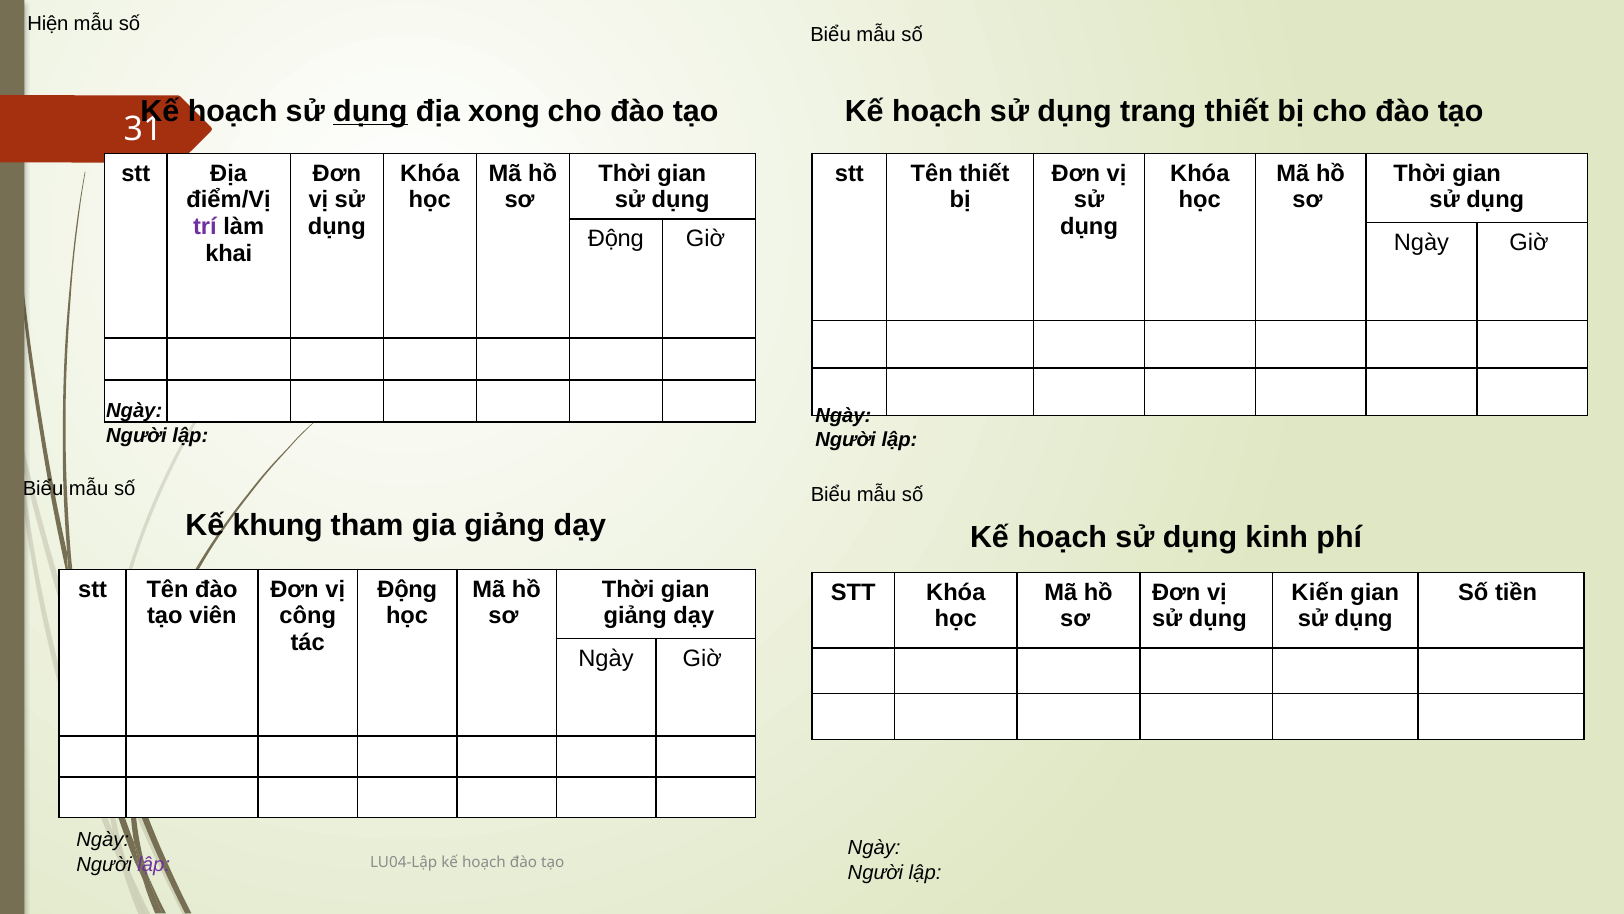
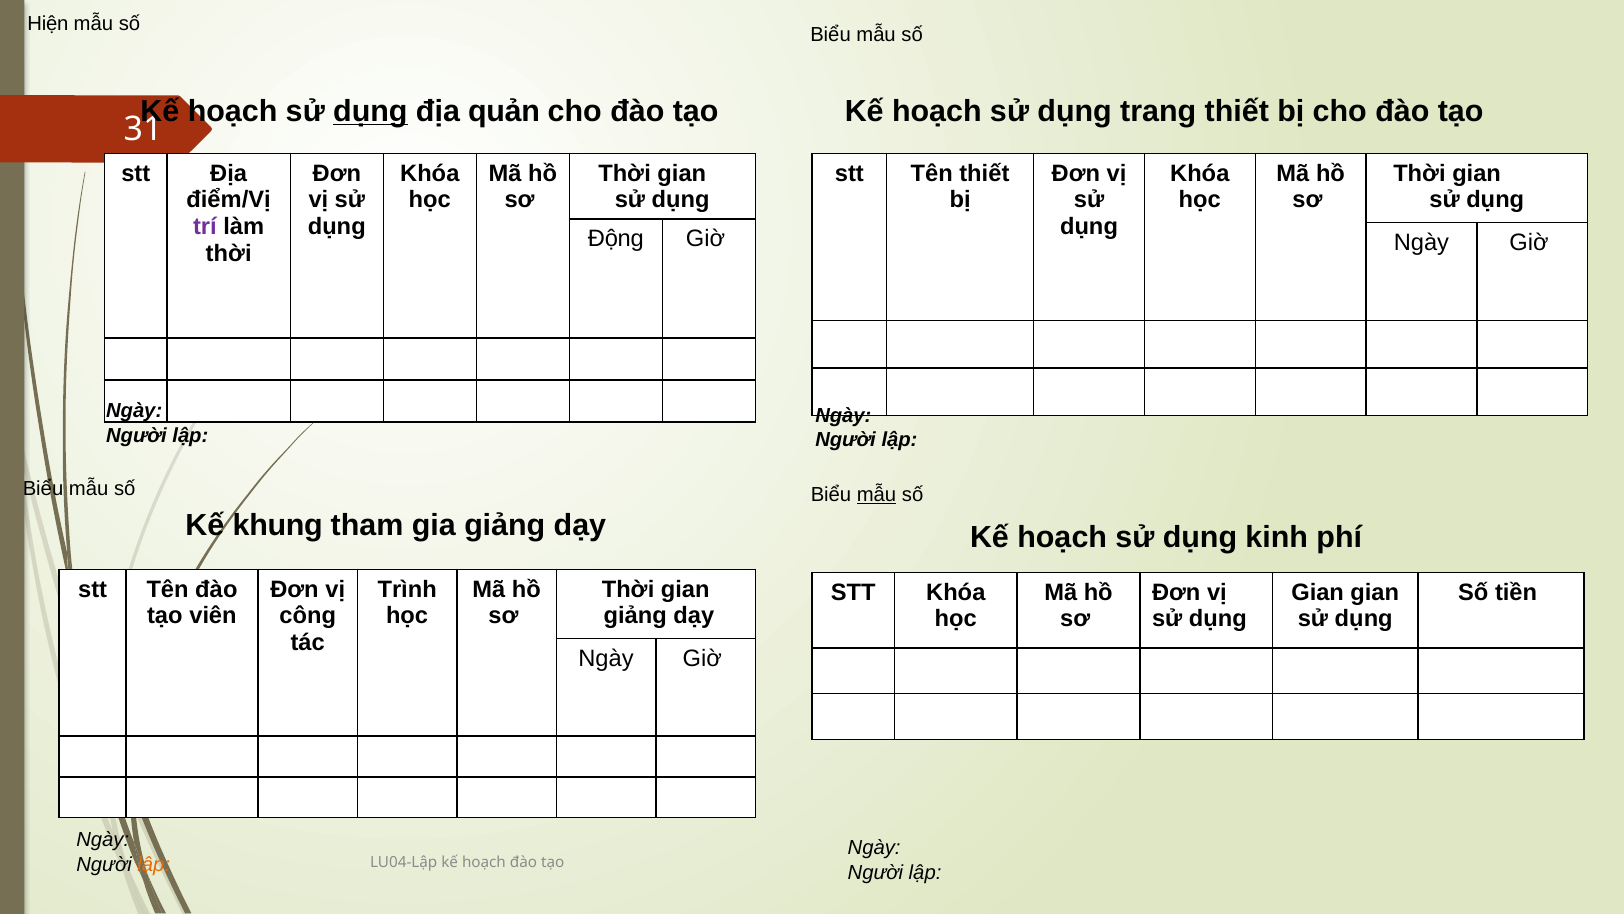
xong: xong -> quản (504, 111)
khai: khai -> thời (229, 253)
mẫu underline: none -> present (877, 495)
Động: Động -> Trình (407, 589)
Kiến: Kiến -> Gian (1318, 592)
lập colour: purple -> orange (154, 864)
